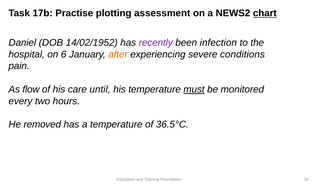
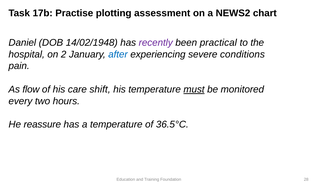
chart underline: present -> none (265, 13)
14/02/1952: 14/02/1952 -> 14/02/1948 (92, 43)
infection: infection -> practical (218, 43)
6: 6 -> 2 (64, 54)
after colour: orange -> blue (118, 54)
until: until -> shift (100, 89)
removed: removed -> reassure (42, 124)
